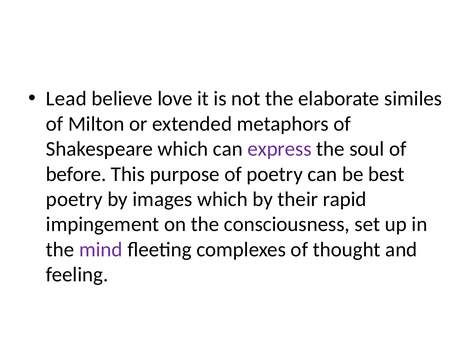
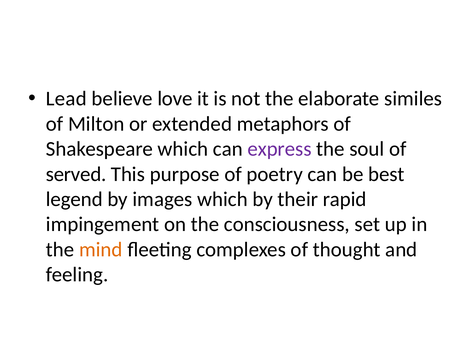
before: before -> served (76, 174)
poetry: poetry -> legend (74, 199)
mind colour: purple -> orange (101, 250)
